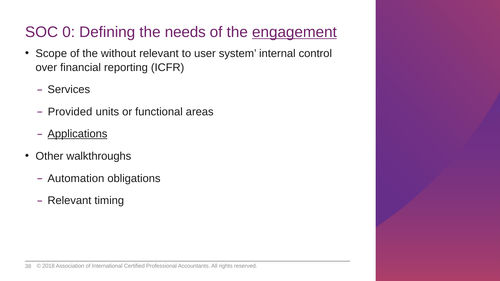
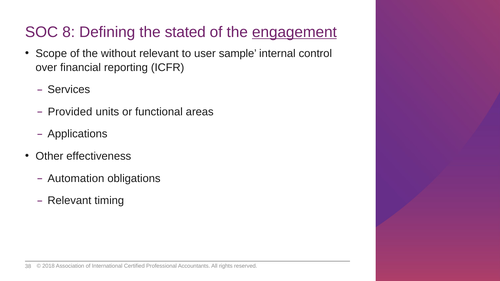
0: 0 -> 8 (69, 32)
needs: needs -> stated (185, 32)
system: system -> sample (238, 54)
Applications underline: present -> none (77, 134)
walkthroughs: walkthroughs -> effectiveness (99, 156)
